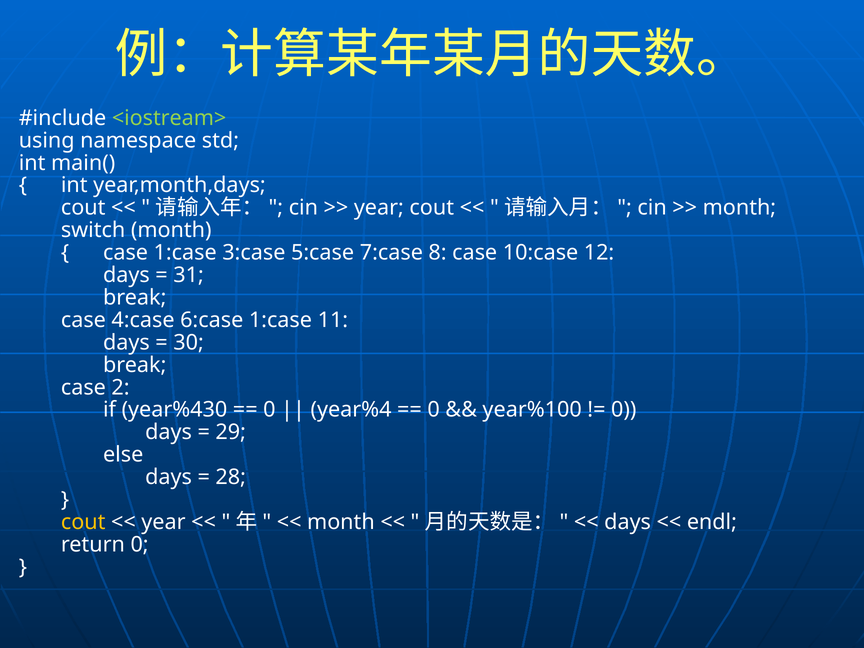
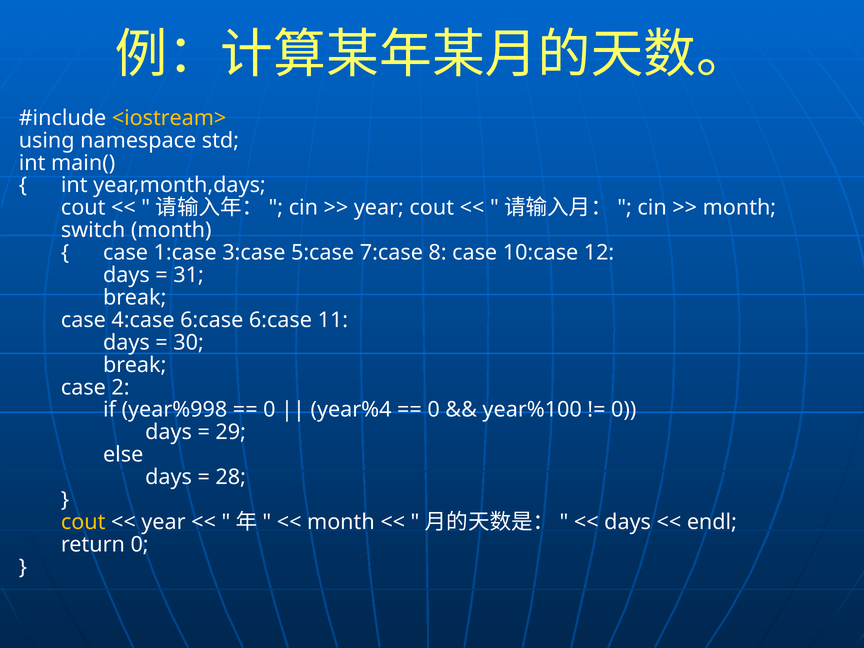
<iostream> colour: light green -> yellow (169, 118)
6:case 1:case: 1:case -> 6:case (280, 320)
year%430: year%430 -> year%998 (174, 410)
